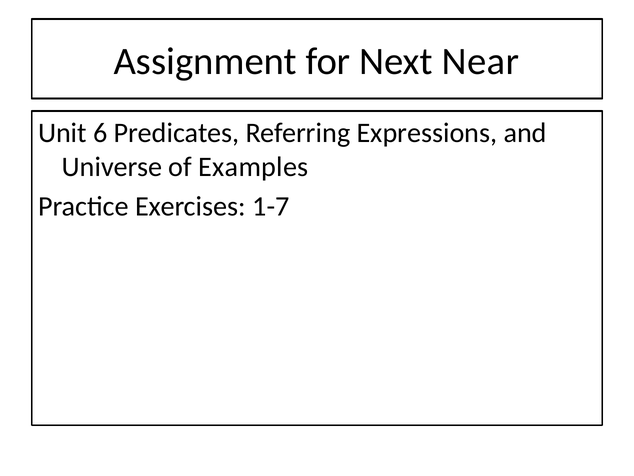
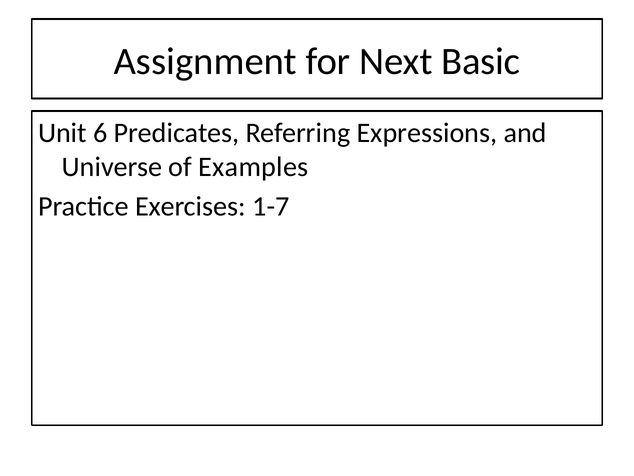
Near: Near -> Basic (481, 61)
